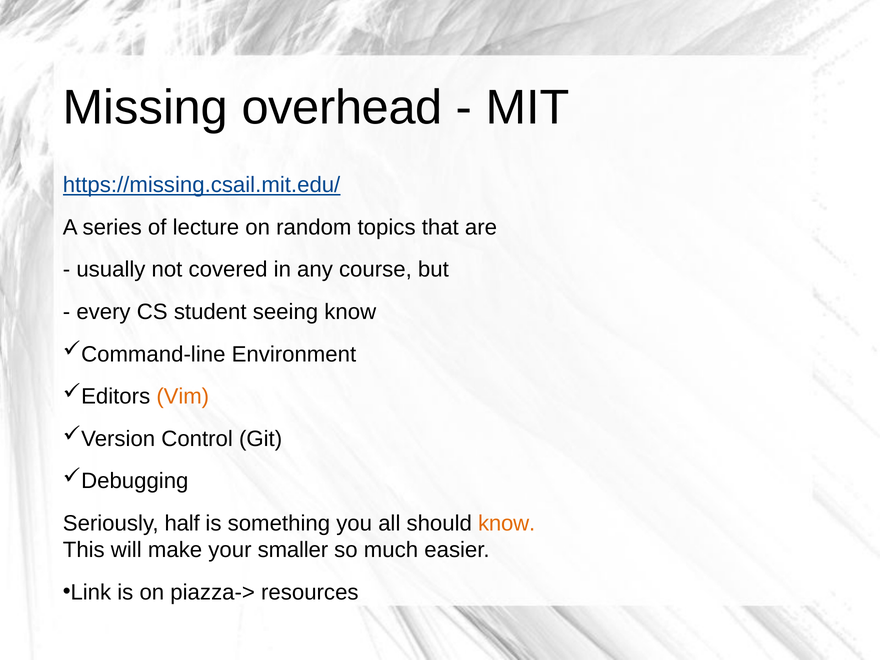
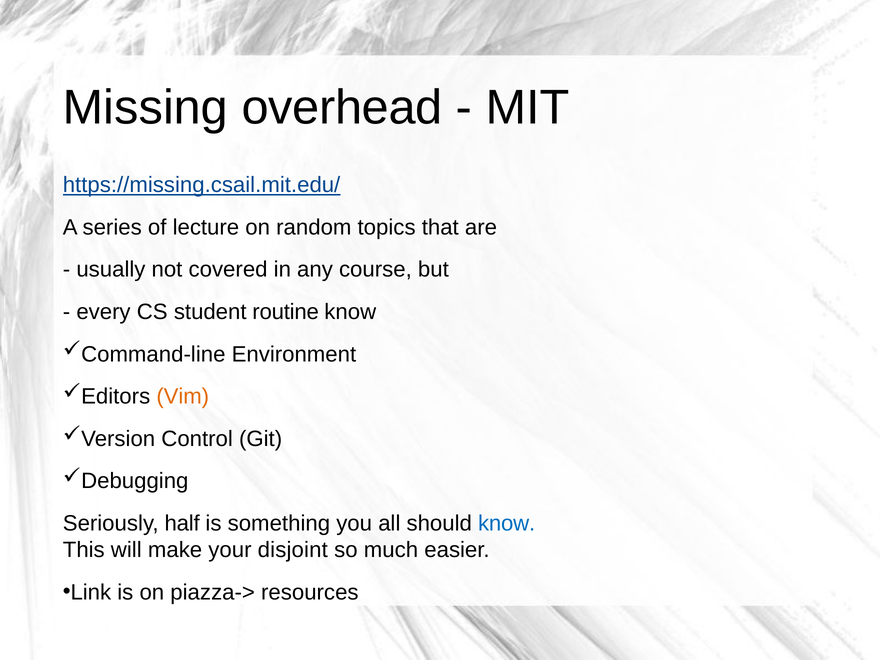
seeing: seeing -> routine (286, 312)
know colour: orange -> blue (507, 523)
smaller: smaller -> disjoint (293, 550)
